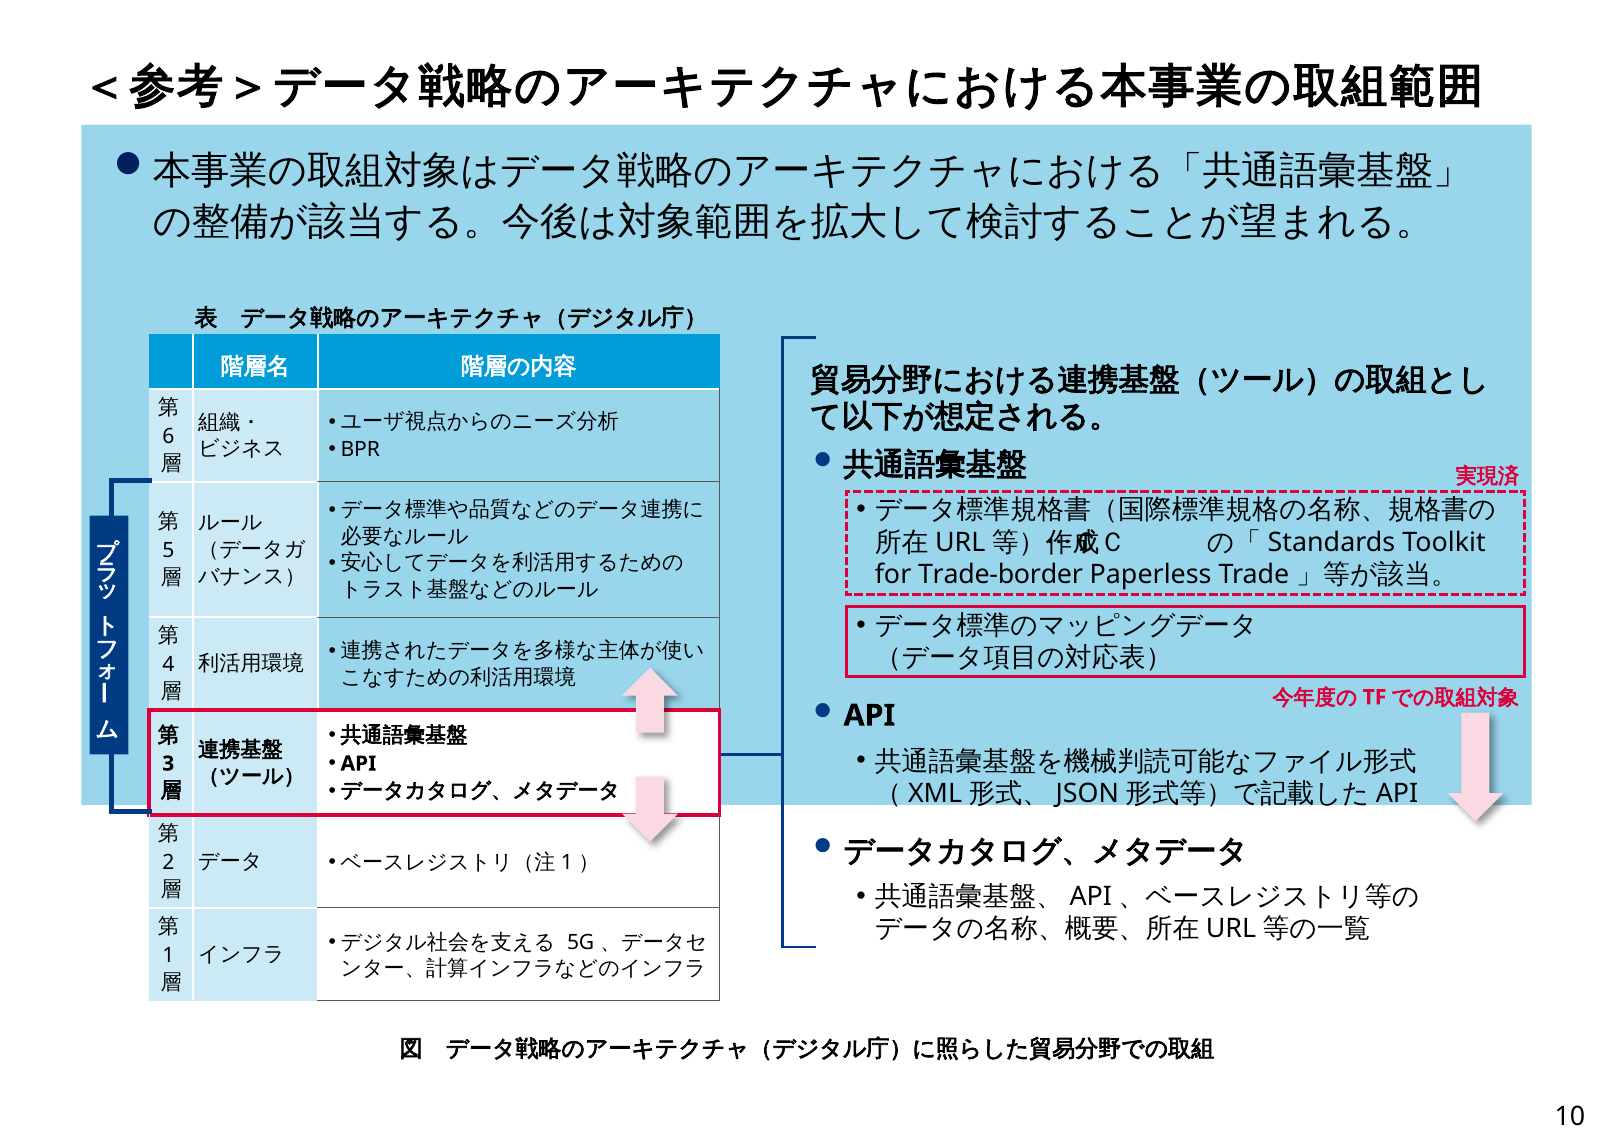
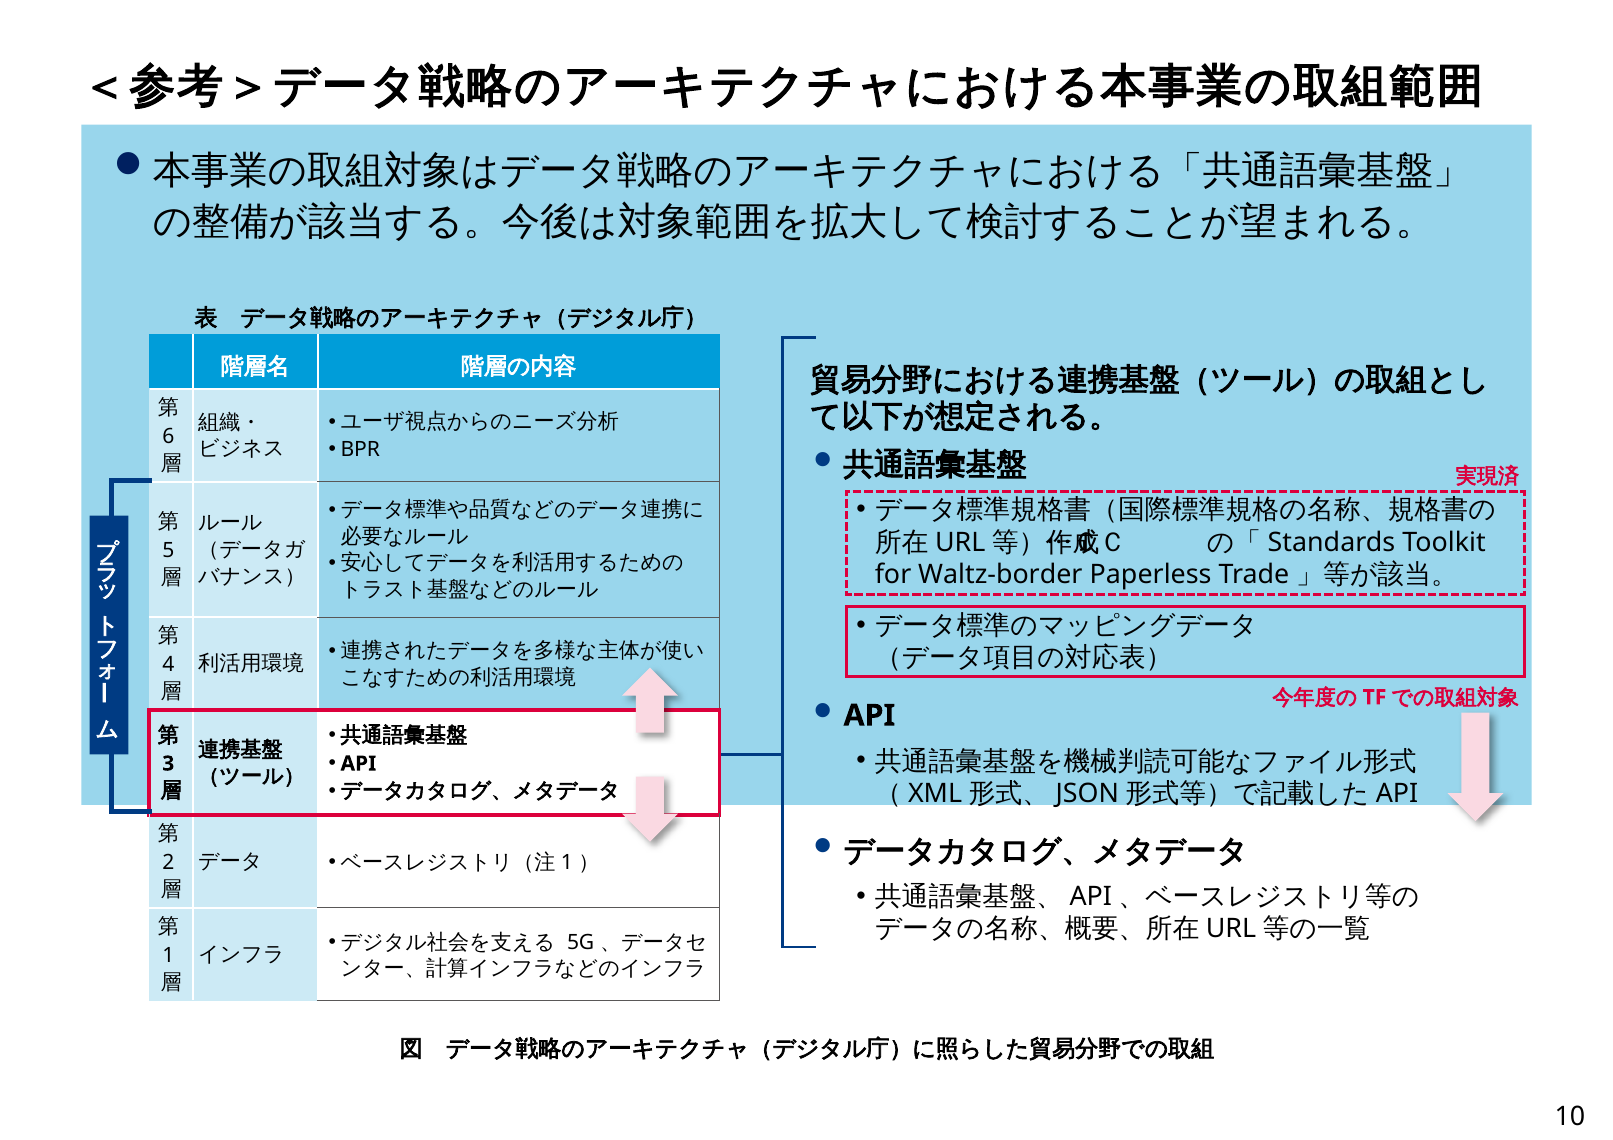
Trade-border: Trade-border -> Waltz-border (1000, 575)
